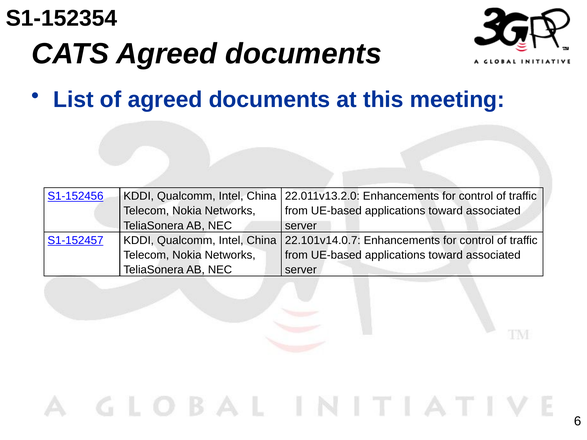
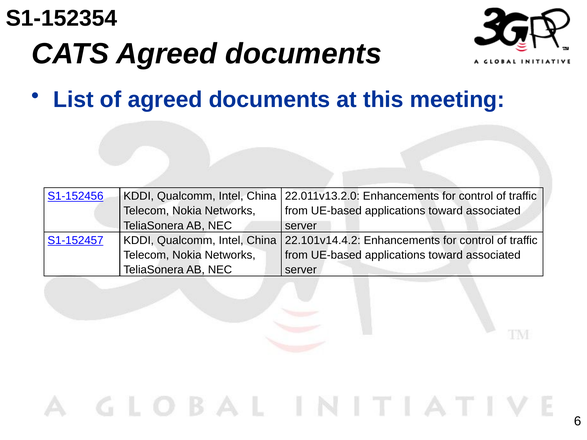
22.101v14.0.7: 22.101v14.0.7 -> 22.101v14.4.2 (323, 241)
